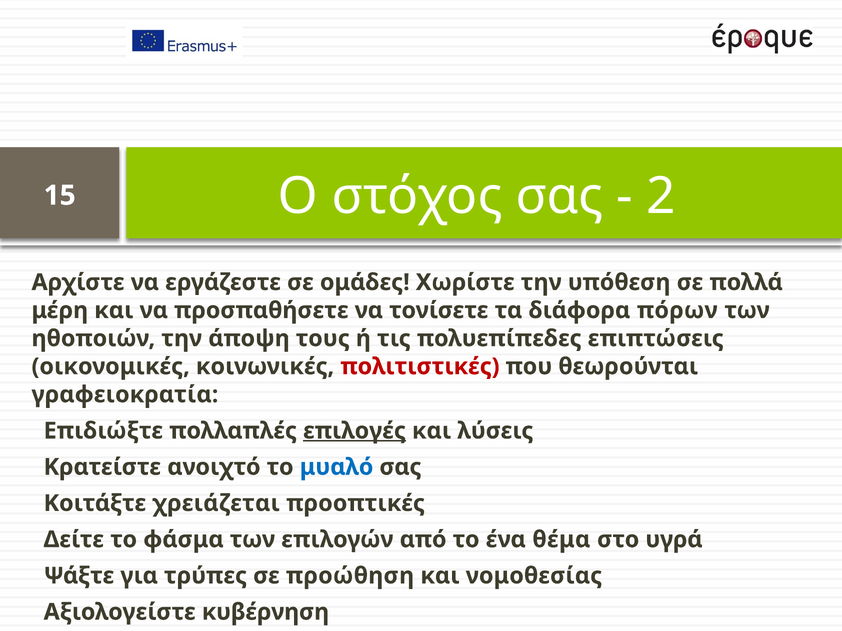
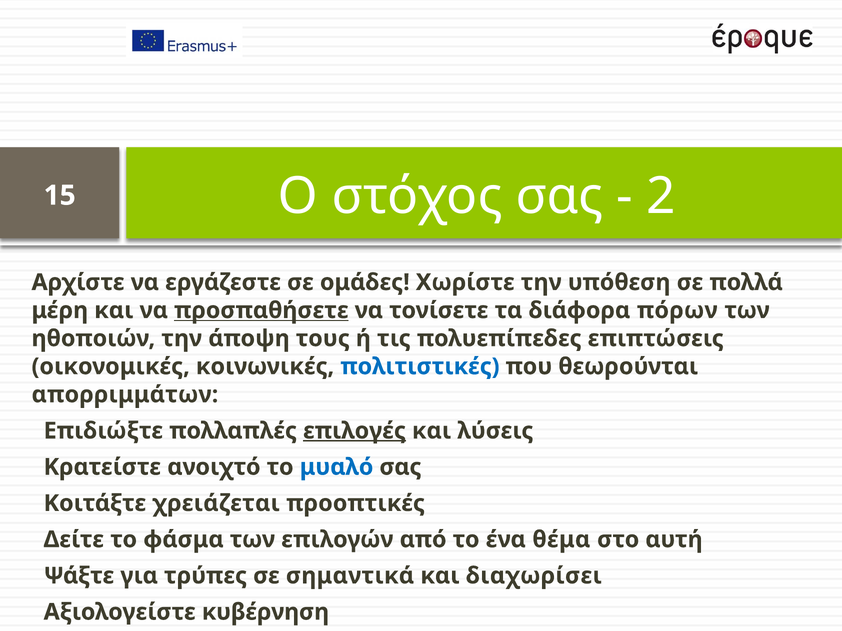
προσπαθήσετε underline: none -> present (261, 311)
πολιτιστικές colour: red -> blue (420, 367)
γραφειοκρατία: γραφειοκρατία -> απορριμμάτων (125, 395)
υγρά: υγρά -> αυτή (674, 540)
προώθηση: προώθηση -> σημαντικά (350, 576)
νομοθεσίας: νομοθεσίας -> διαχωρίσει (534, 576)
